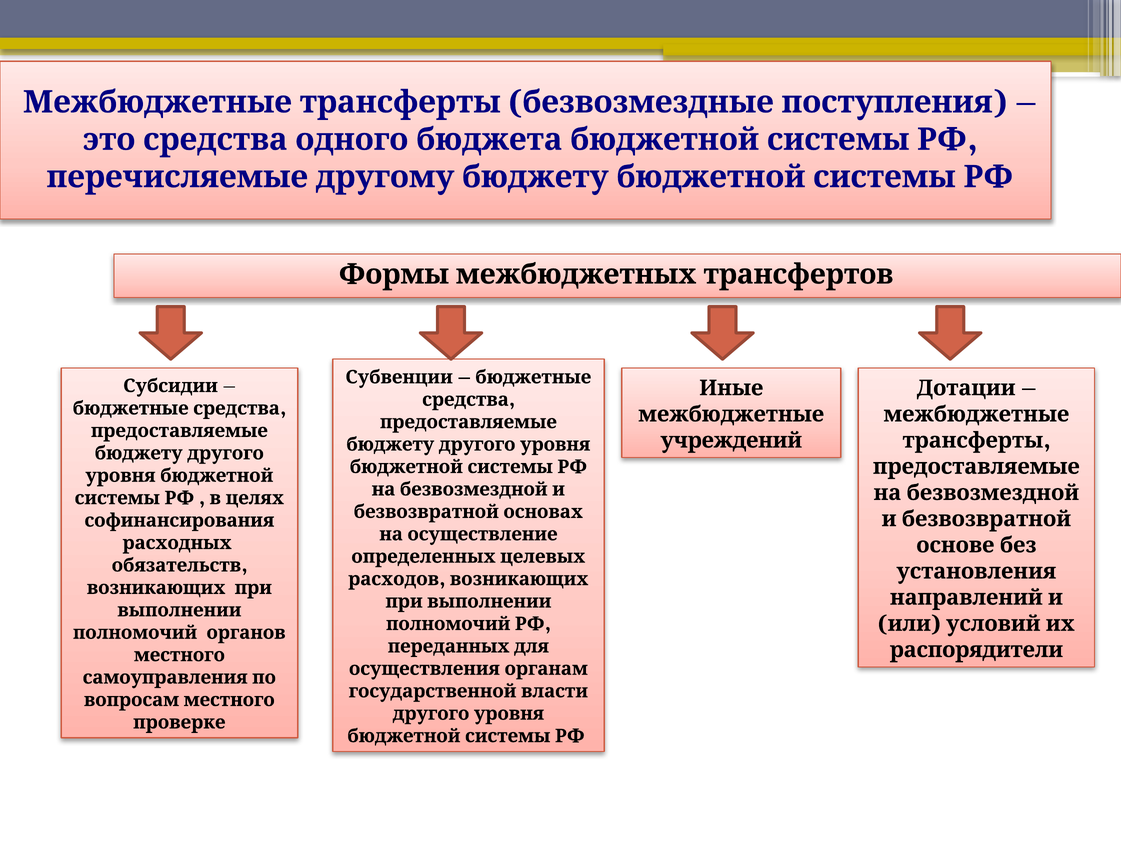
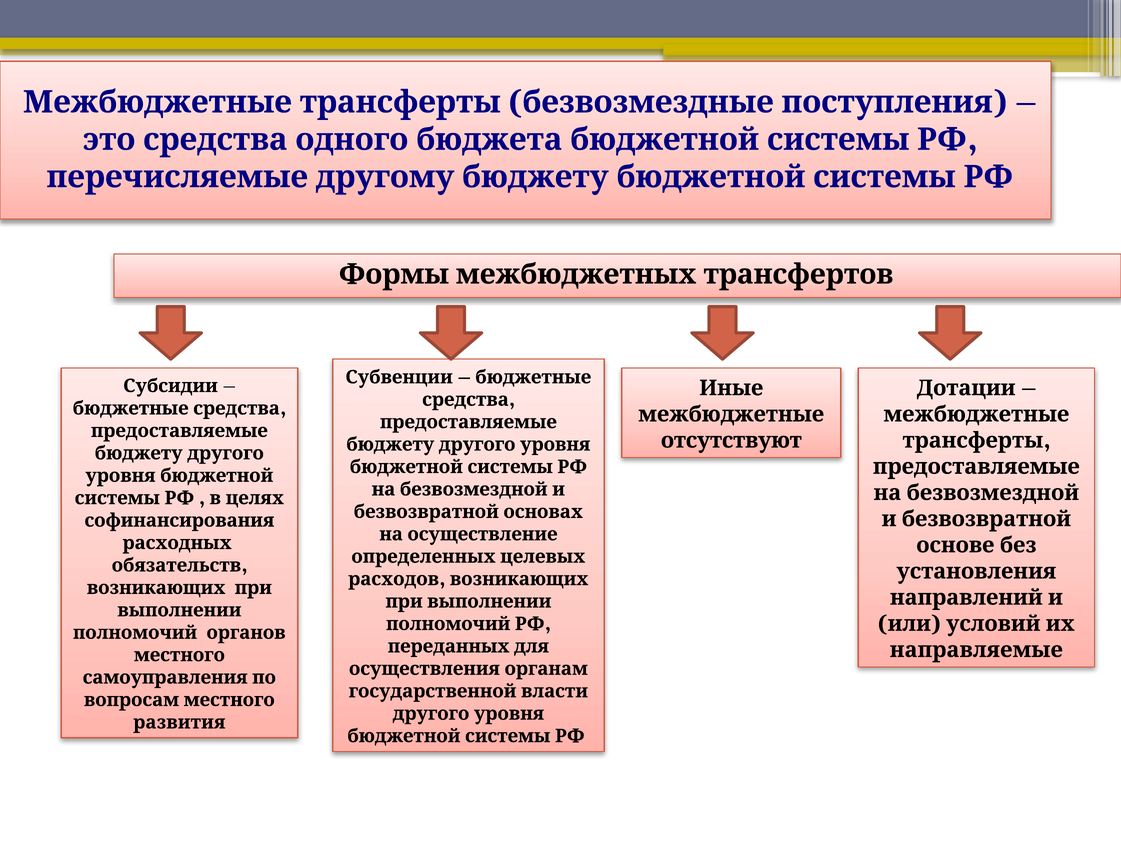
учреждений: учреждений -> отсутствуют (731, 440)
распорядители: распорядители -> направляемые (976, 650)
проверке: проверке -> развития (179, 722)
